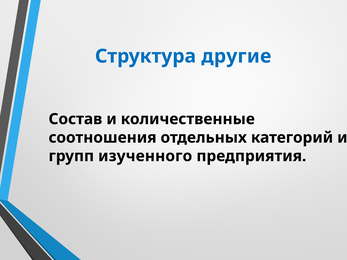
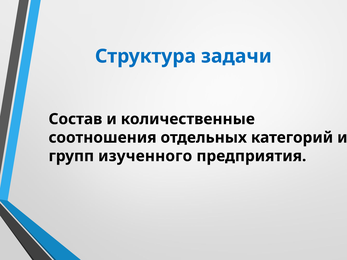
другие: другие -> задачи (236, 56)
